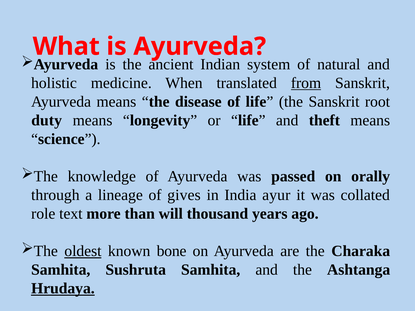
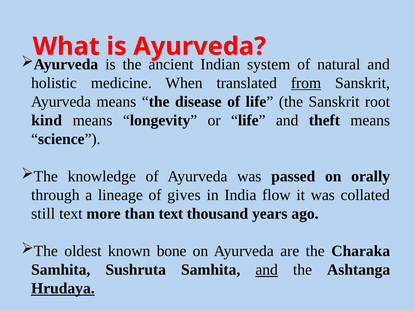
duty: duty -> kind (47, 120)
ayur: ayur -> flow (276, 195)
role: role -> still (43, 214)
than will: will -> text (171, 214)
oldest underline: present -> none (83, 251)
and underline: none -> present (267, 270)
